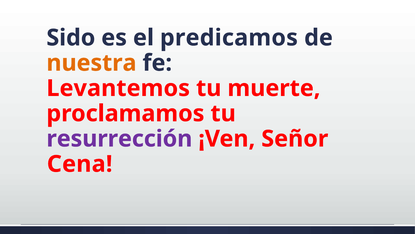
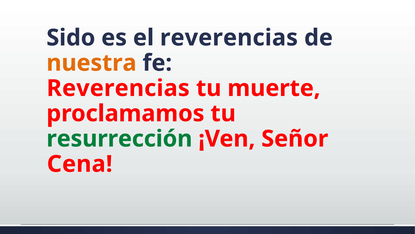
el predicamos: predicamos -> reverencias (229, 38)
Levantemos: Levantemos -> Reverencias (118, 88)
resurrección colour: purple -> green (119, 138)
